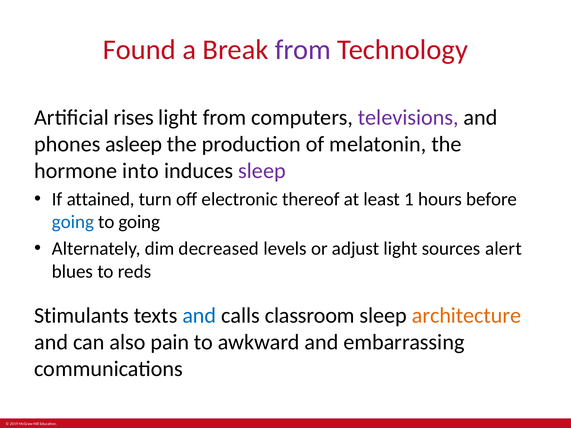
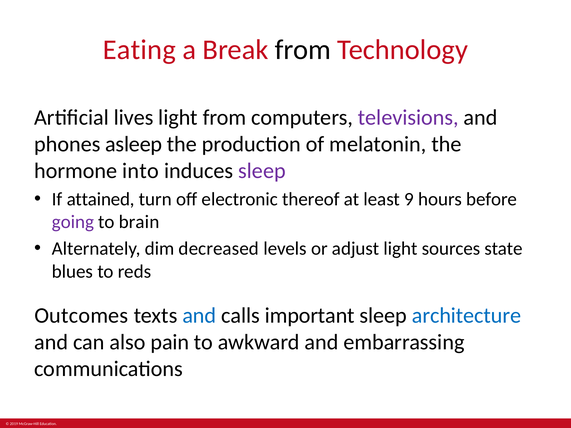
Found: Found -> Eating (139, 50)
from colour: purple -> black (303, 50)
rises: rises -> lives (134, 118)
1: 1 -> 9 (409, 199)
going colour: blue -> purple (73, 222)
to going: going -> brain (139, 222)
alert: alert -> state (504, 249)
Stimulants: Stimulants -> Outcomes (81, 316)
classroom: classroom -> important (310, 316)
architecture colour: orange -> blue (466, 316)
